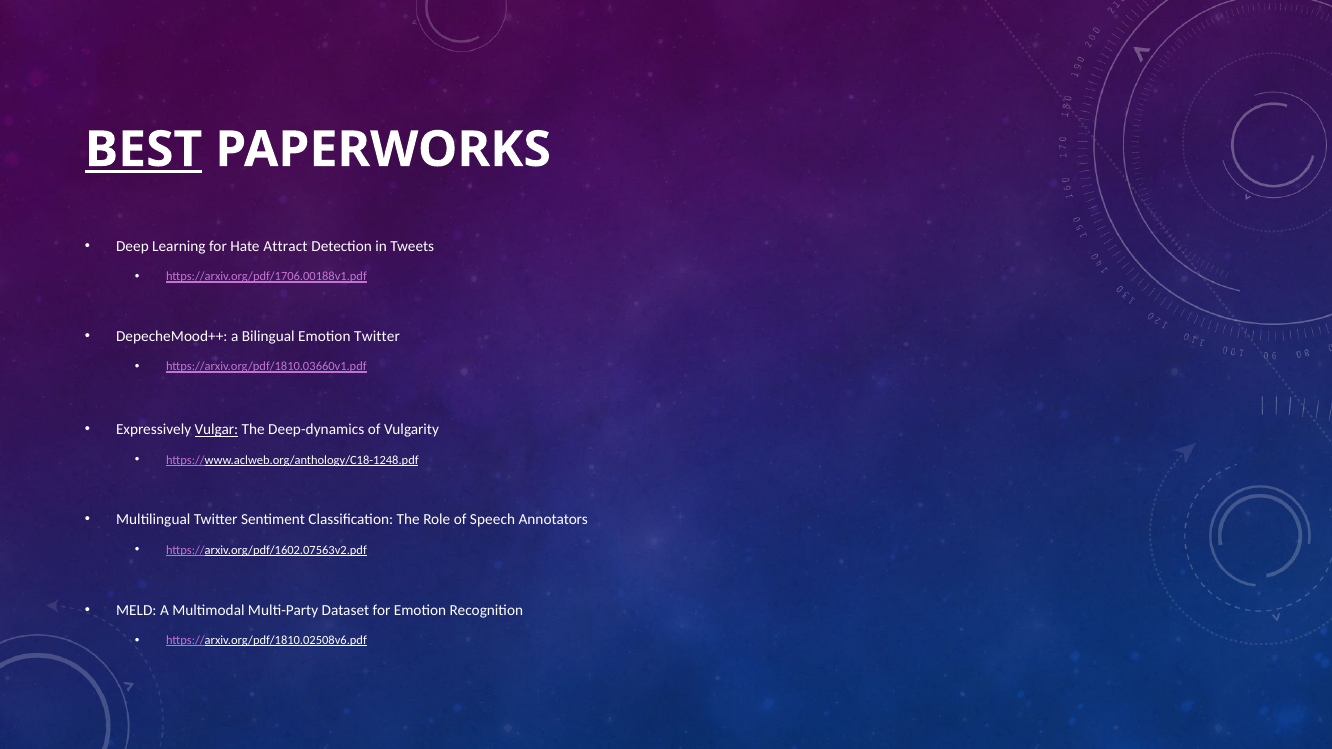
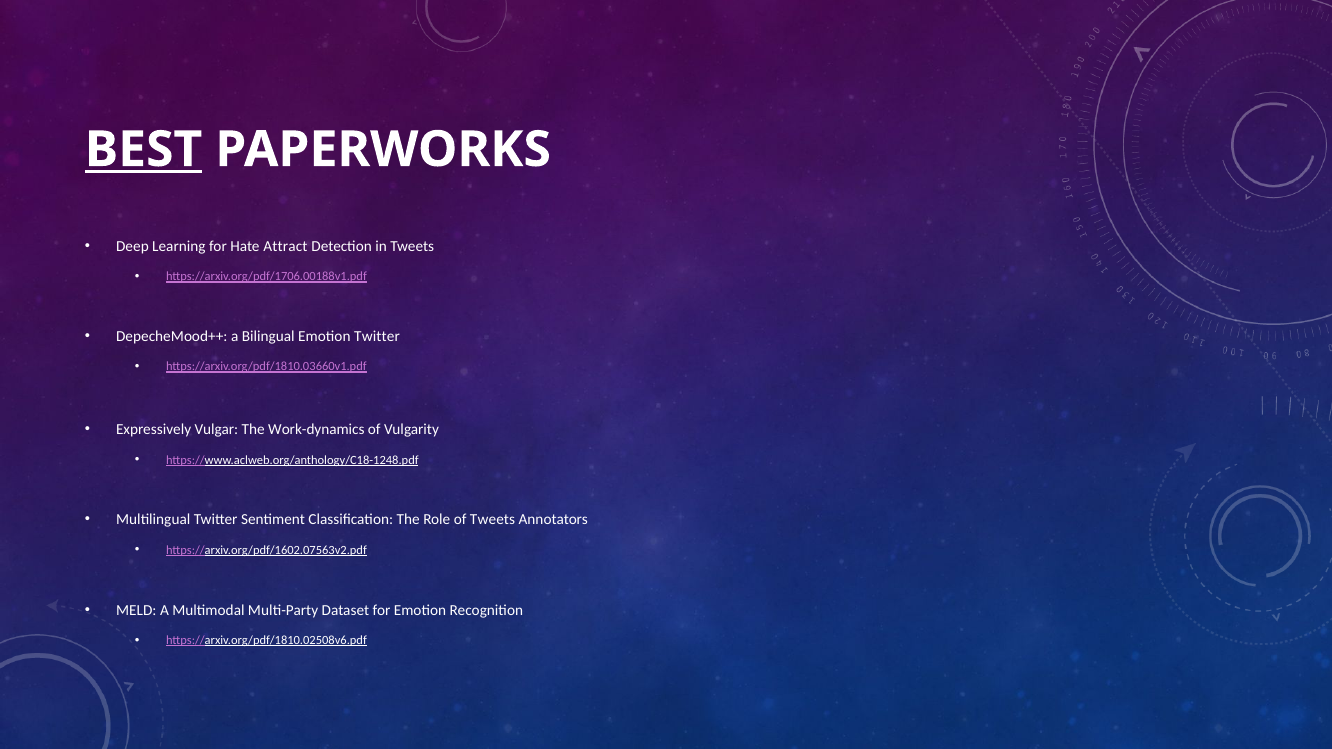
Vulgar underline: present -> none (216, 430)
Deep-dynamics: Deep-dynamics -> Work-dynamics (316, 430)
of Speech: Speech -> Tweets (493, 520)
